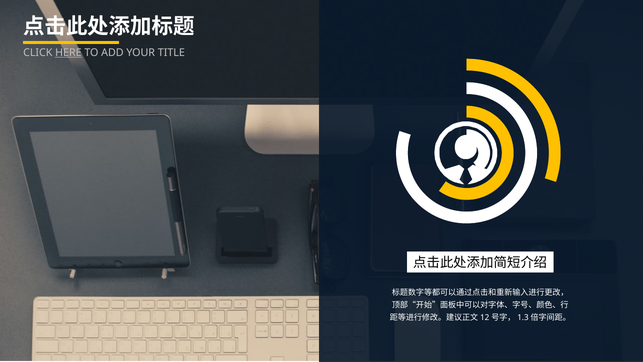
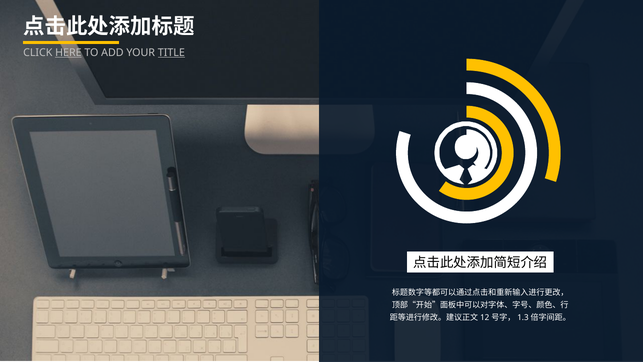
TITLE underline: none -> present (171, 53)
